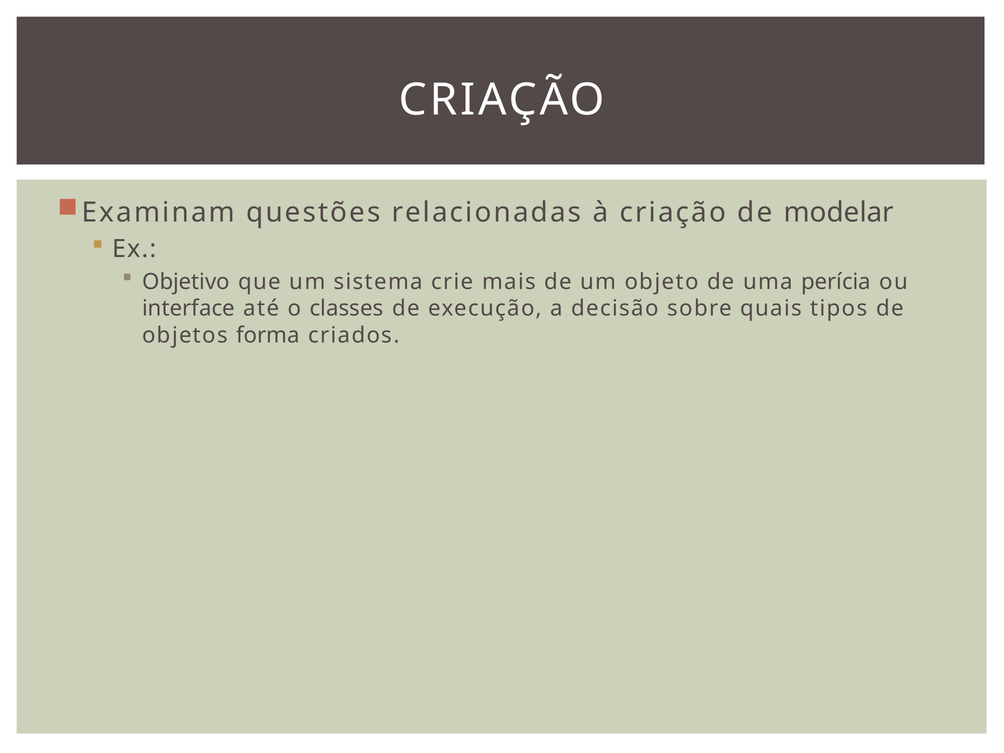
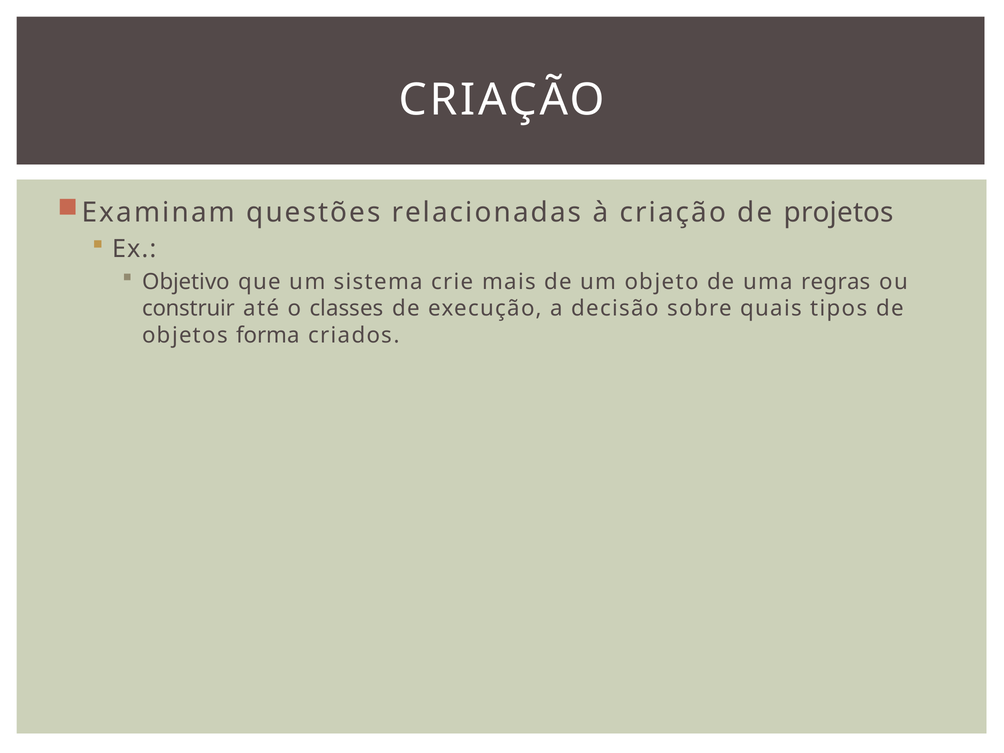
modelar: modelar -> projetos (839, 212)
perícia: perícia -> regras (836, 282)
interface: interface -> construir (189, 309)
